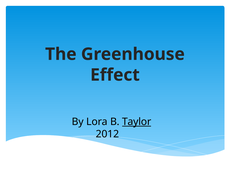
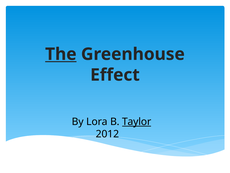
The underline: none -> present (61, 54)
